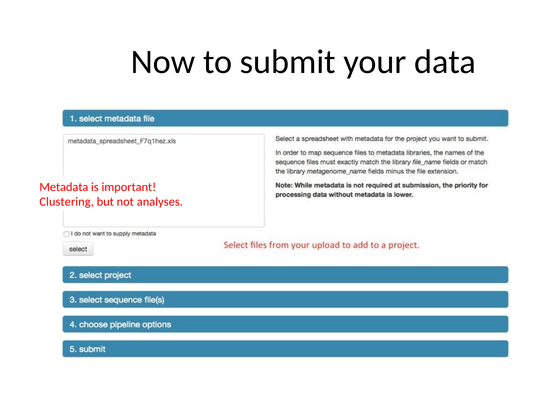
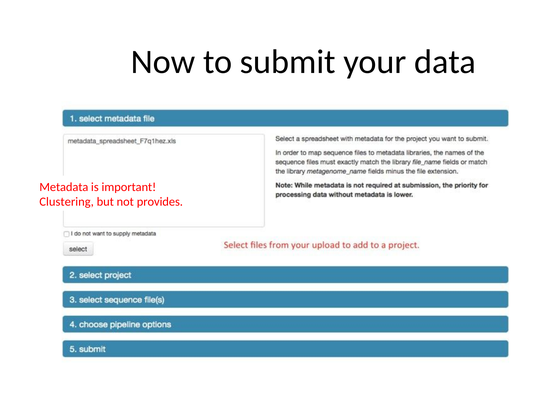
analyses: analyses -> provides (160, 202)
